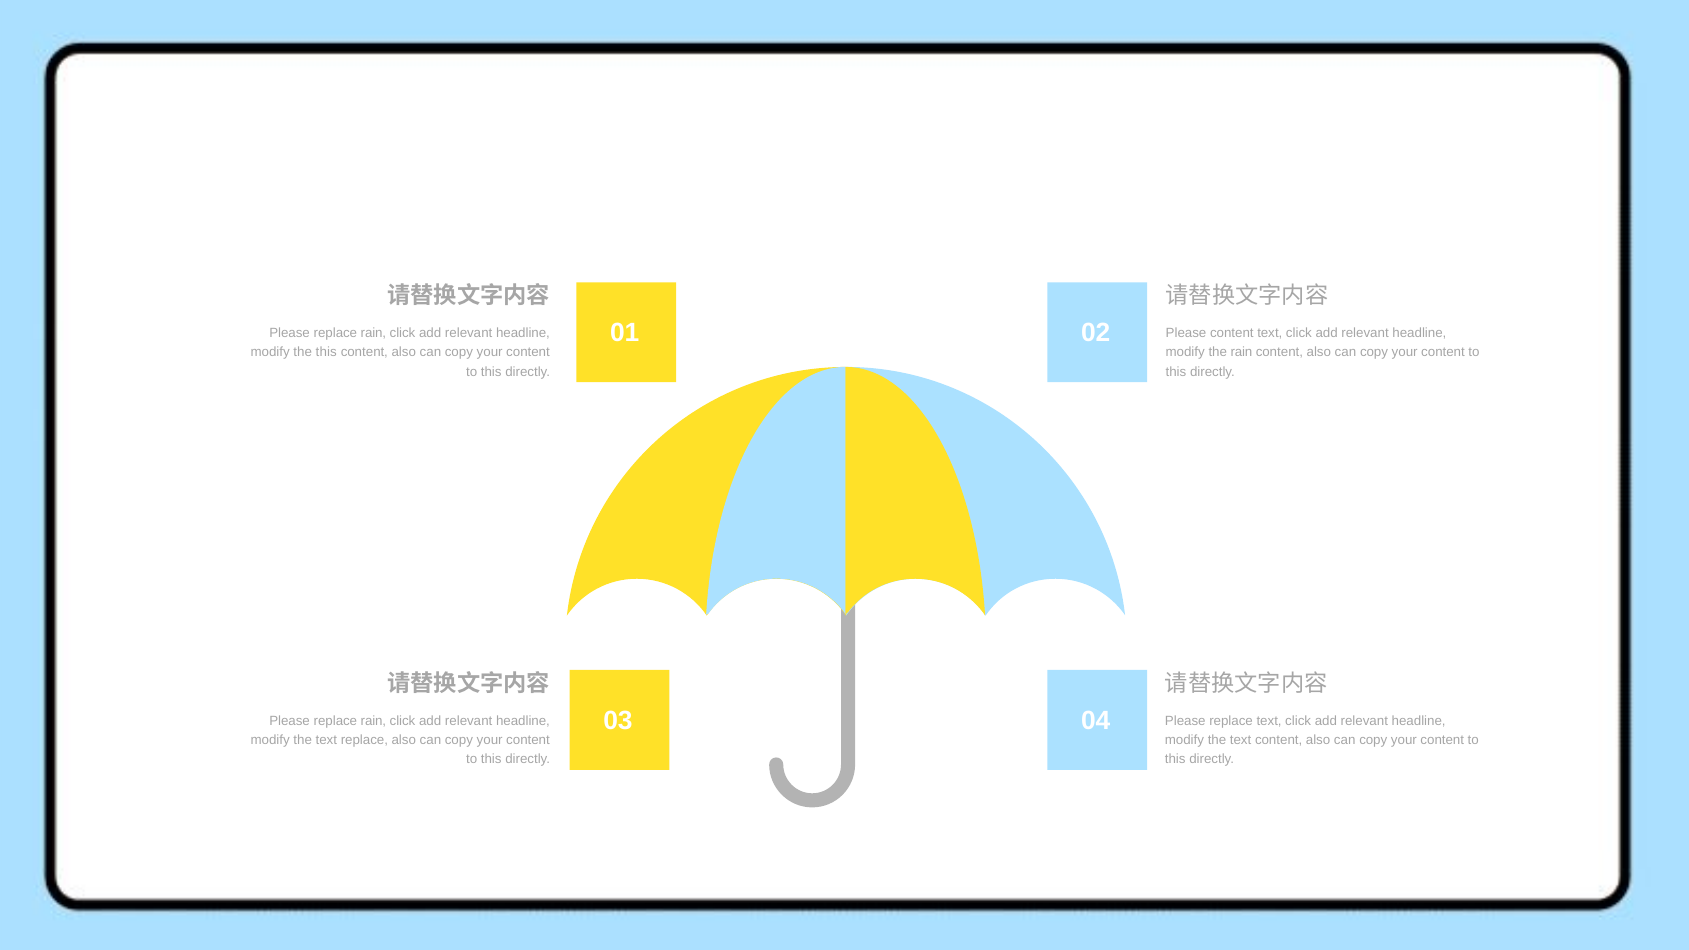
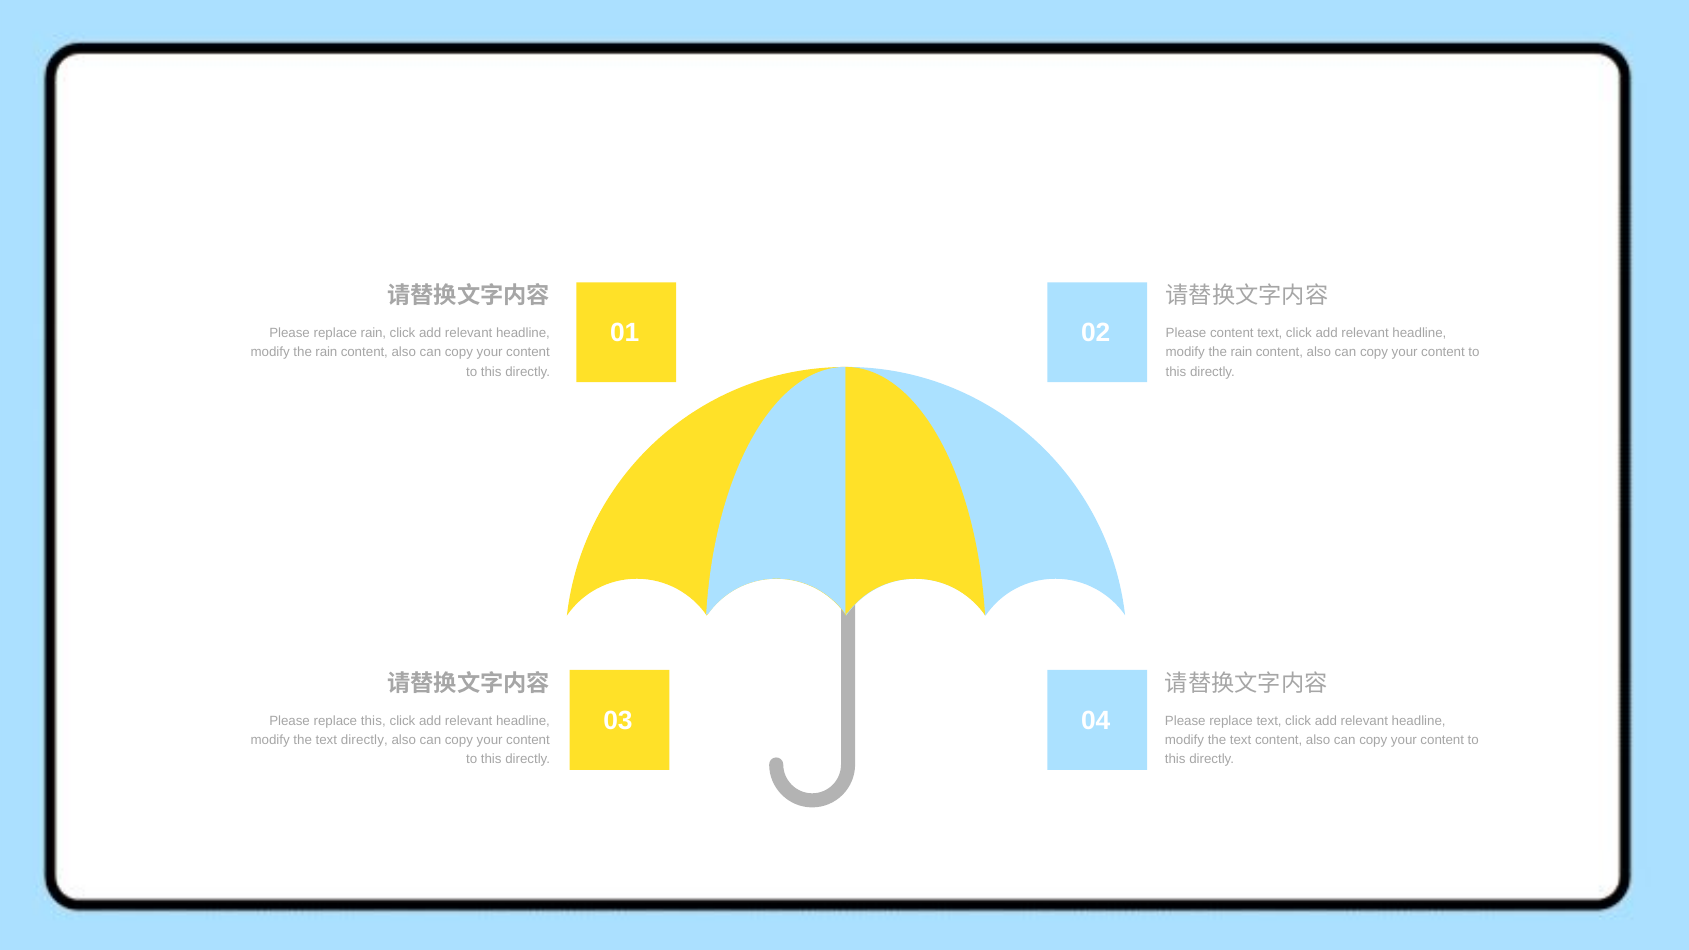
this: this -> rain (326, 352)
rain: rain -> this (373, 721)
text replace: replace -> directly (364, 740)
